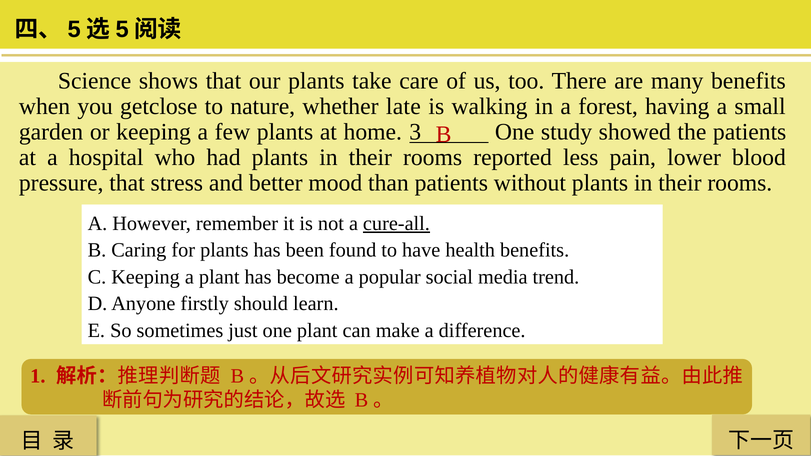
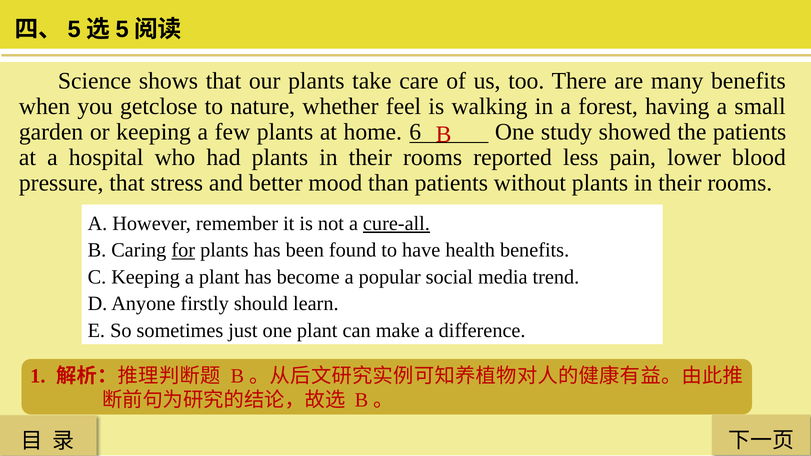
late: late -> feel (404, 107)
3: 3 -> 6 (415, 132)
for underline: none -> present (183, 250)
